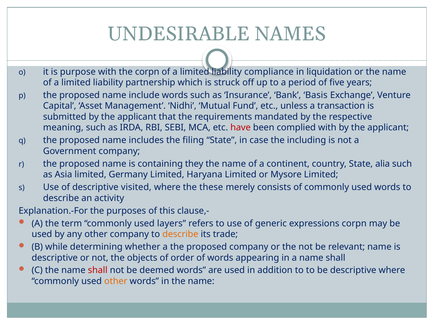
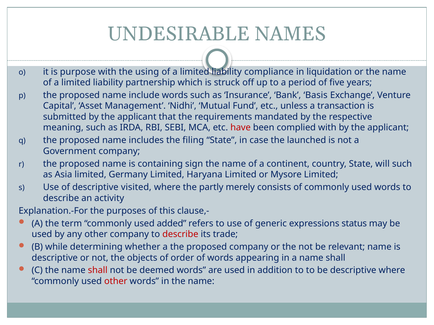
the corpn: corpn -> using (147, 72)
including: including -> launched (307, 141)
they: they -> sign (194, 164)
alia: alia -> will (383, 164)
these: these -> partly (211, 188)
layers: layers -> added (172, 224)
expressions corpn: corpn -> status (354, 224)
describe colour: orange -> red (180, 235)
other colour: orange -> red (116, 282)
